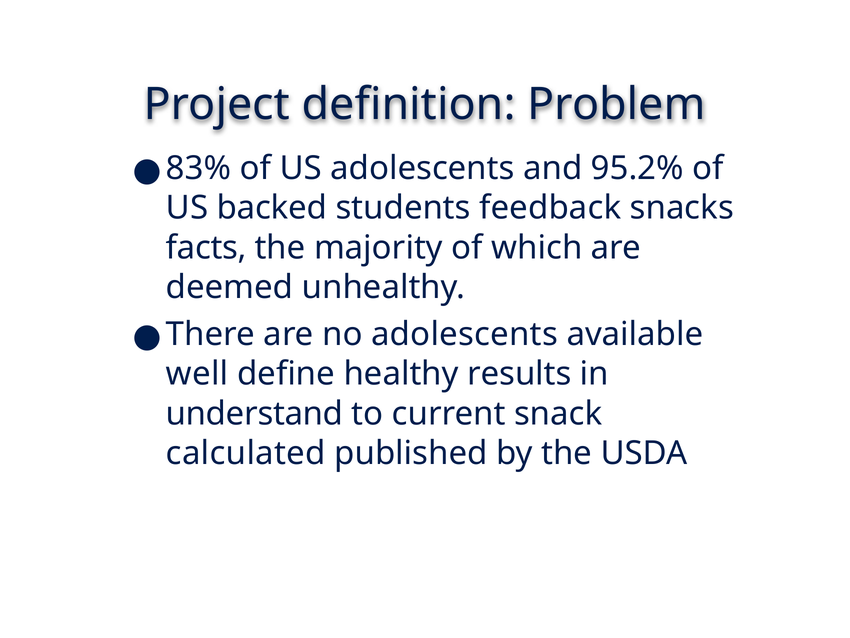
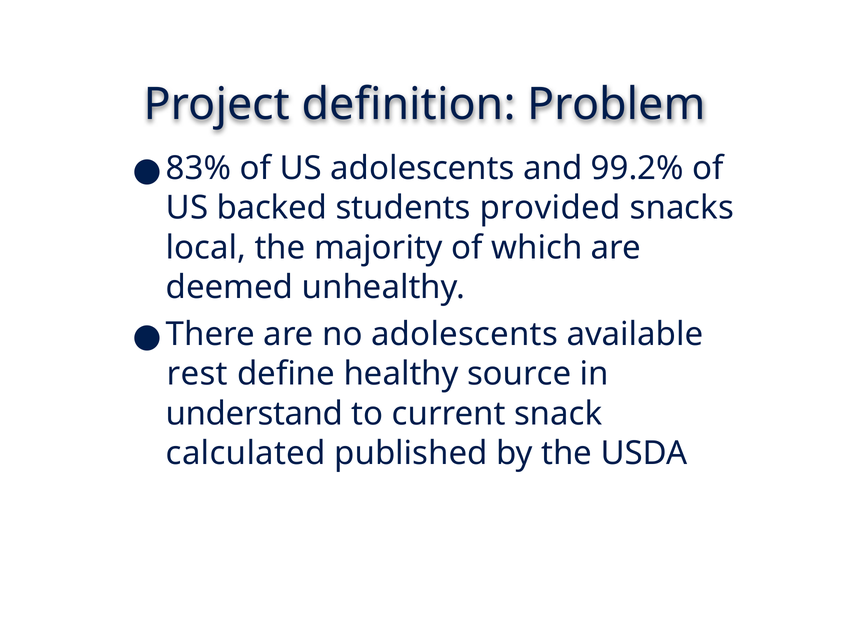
95.2%: 95.2% -> 99.2% (637, 168)
feedback: feedback -> provided (550, 208)
facts: facts -> local (206, 247)
well: well -> rest (197, 374)
results: results -> source (519, 374)
